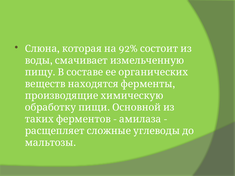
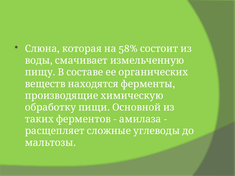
92%: 92% -> 58% (128, 49)
